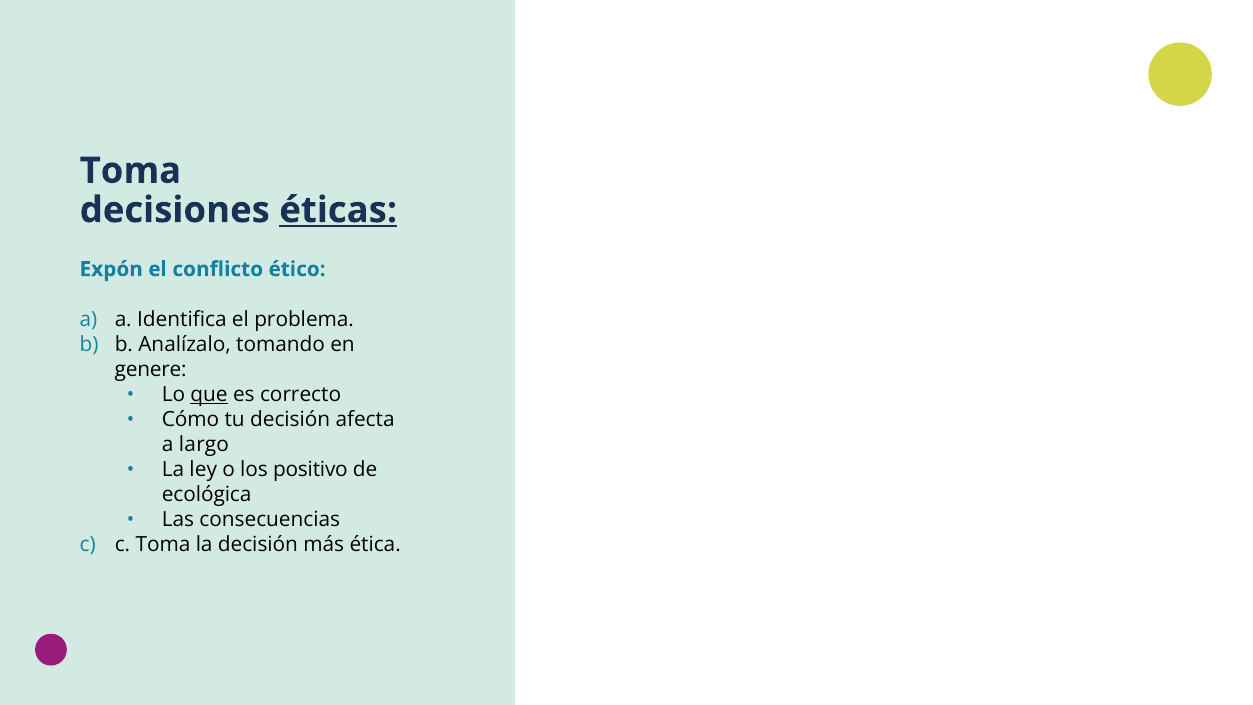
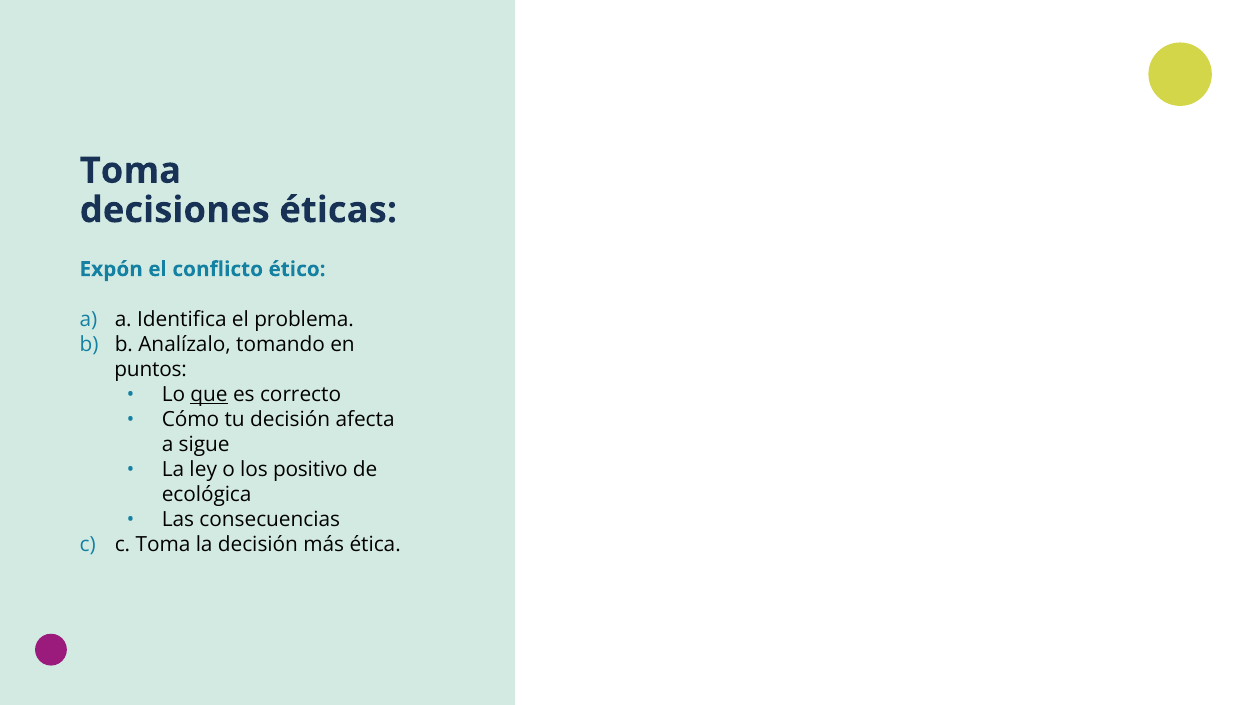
éticas underline: present -> none (338, 210)
genere: genere -> puntos (151, 369)
largo: largo -> sigue (204, 444)
